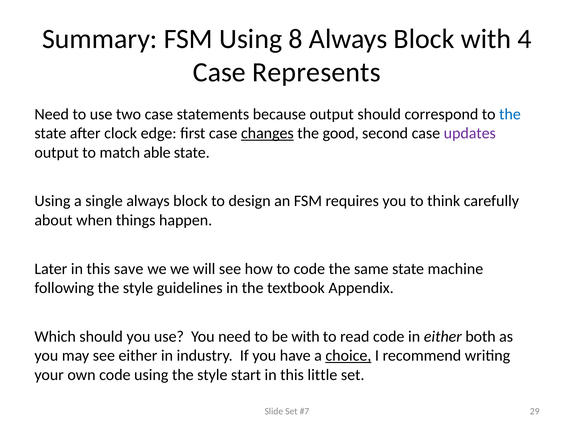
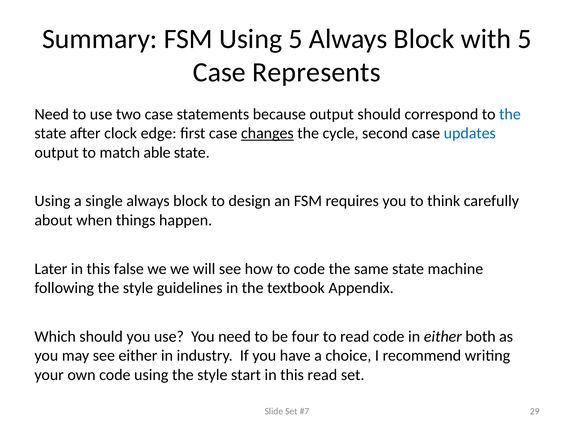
Using 8: 8 -> 5 (296, 39)
with 4: 4 -> 5 (524, 39)
good: good -> cycle (341, 133)
updates colour: purple -> blue (470, 133)
save: save -> false (129, 268)
be with: with -> four (305, 336)
choice underline: present -> none (348, 355)
this little: little -> read (322, 374)
